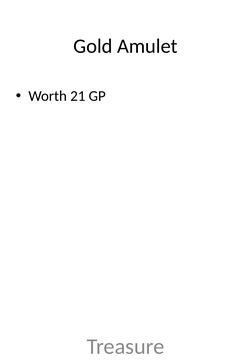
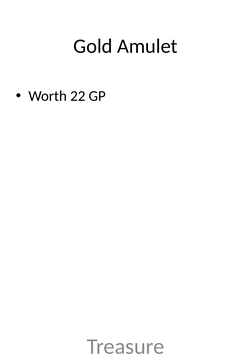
21: 21 -> 22 (78, 96)
